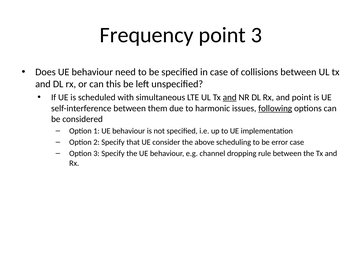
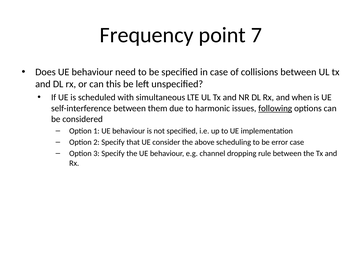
point 3: 3 -> 7 (256, 35)
and underline: present -> none (230, 97)
and point: point -> when (302, 97)
